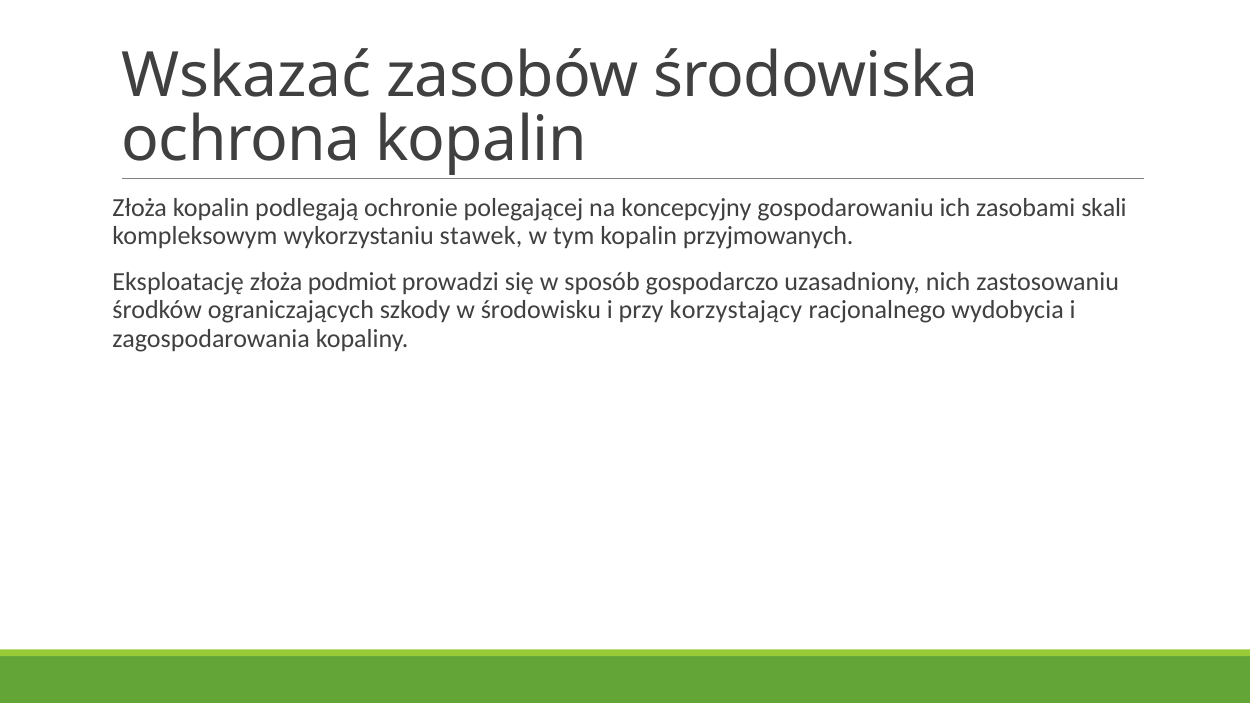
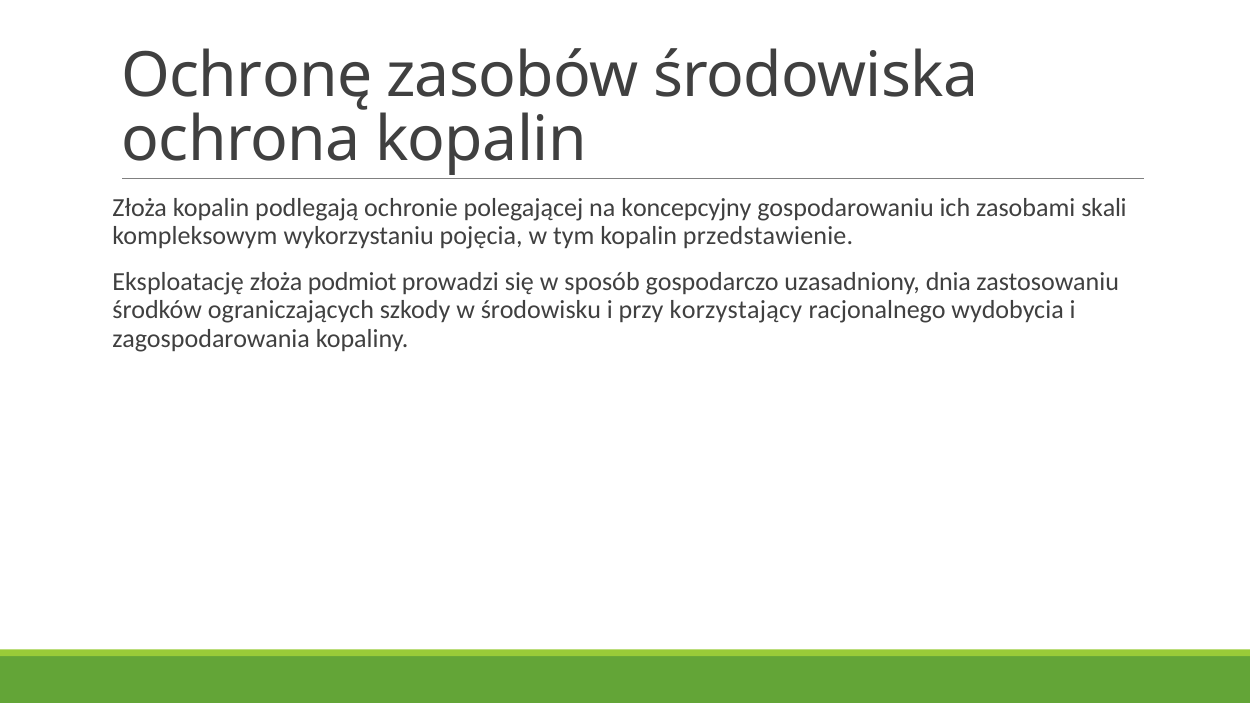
Wskazać: Wskazać -> Ochronę (247, 76)
stawek: stawek -> pojęcia (481, 236)
przyjmowanych: przyjmowanych -> przedstawienie (768, 236)
nich: nich -> dnia (948, 282)
